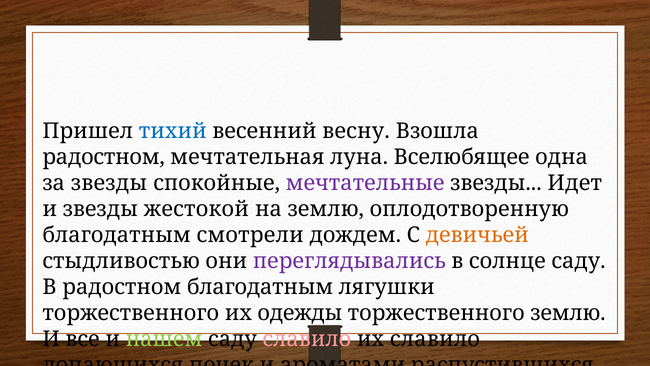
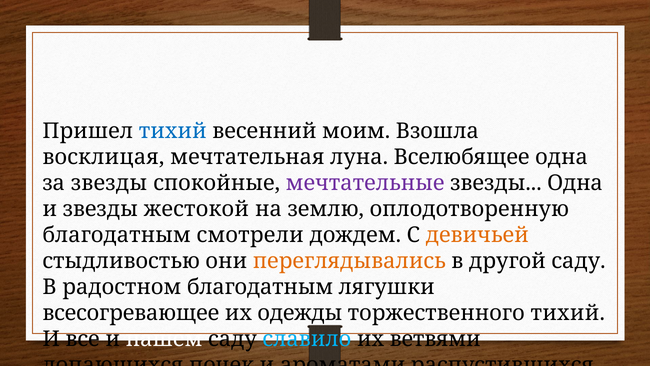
весну: весну -> моим (356, 131)
радостном: радостном -> восклицая (103, 157)
звезды Идет: Идет -> Одна (575, 183)
переглядывались colour: purple -> orange (349, 261)
солнце: солнце -> другой (507, 261)
торжественного: торжественного -> всесогревающее (131, 313)
торжественного землю: землю -> тихий (568, 313)
нашем colour: light green -> white (164, 339)
славило colour: pink -> light blue (307, 339)
их славило: славило -> ветвями (435, 339)
